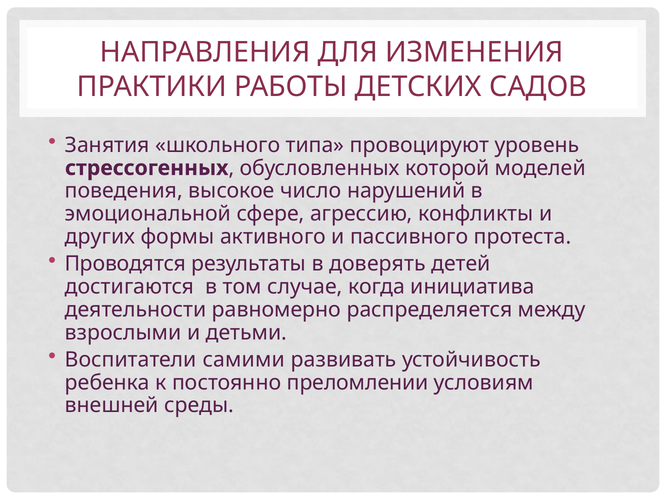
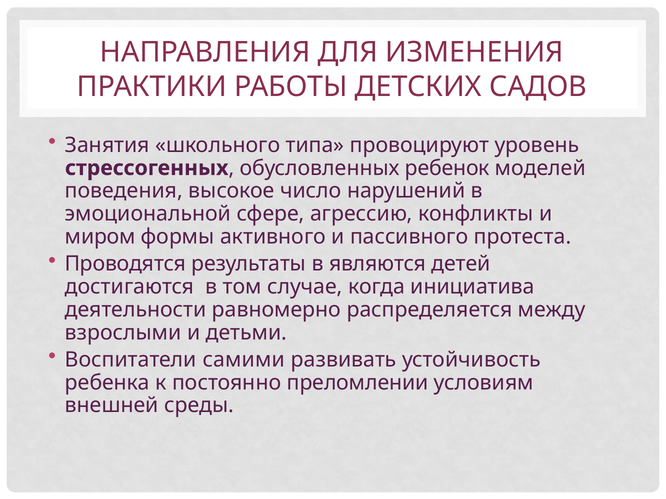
которой: которой -> ребенок (447, 168)
других: других -> миром (100, 237)
доверять: доверять -> являются (378, 264)
